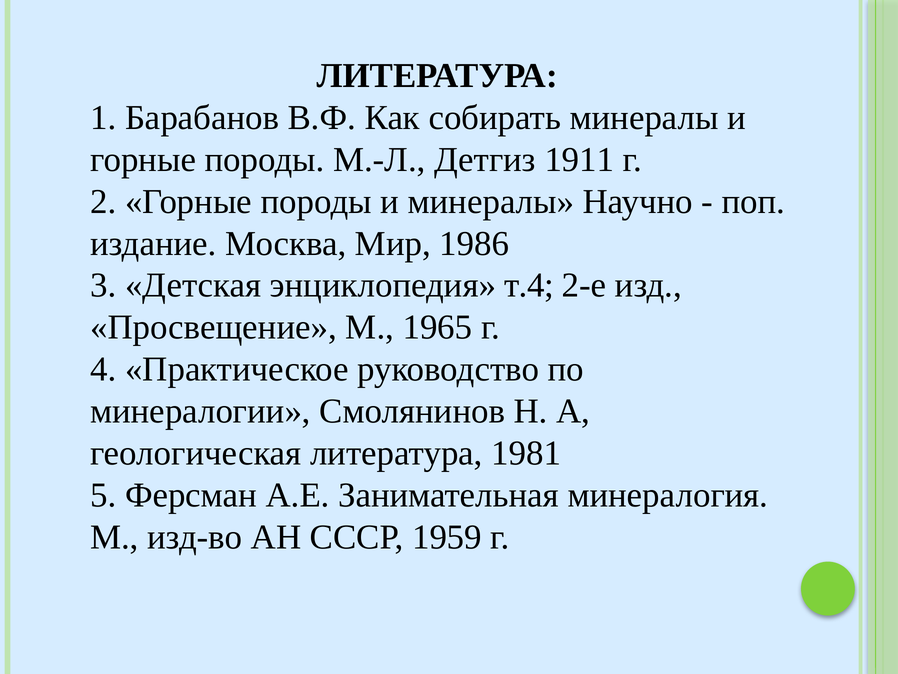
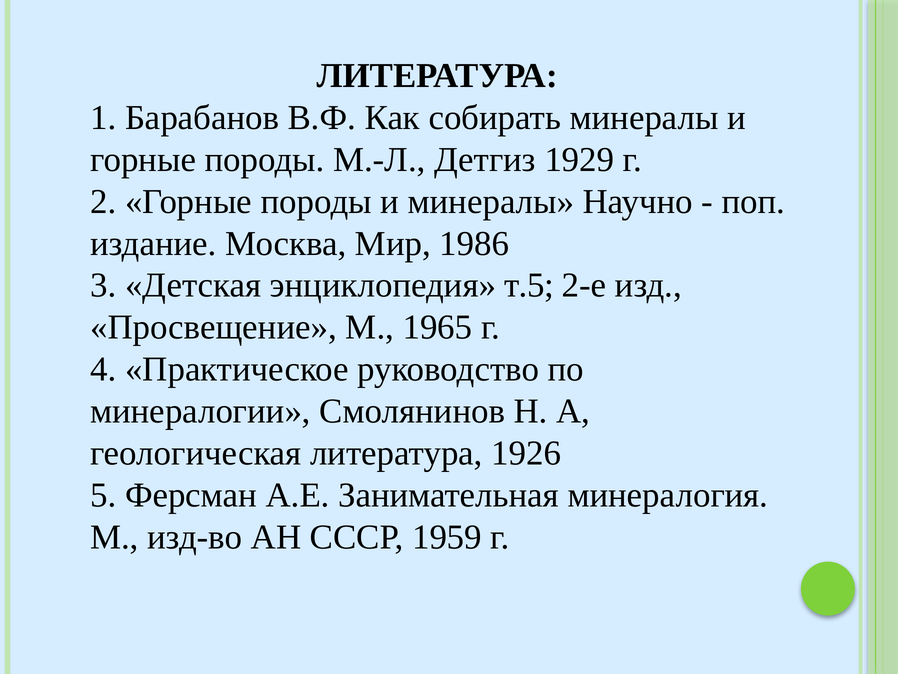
1911: 1911 -> 1929 (579, 159)
т.4: т.4 -> т.5 (529, 285)
1981: 1981 -> 1926 (526, 453)
